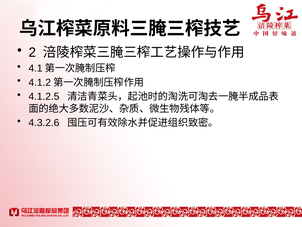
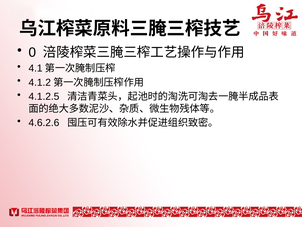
2: 2 -> 0 (32, 52)
4.3.2.6: 4.3.2.6 -> 4.6.2.6 (44, 123)
